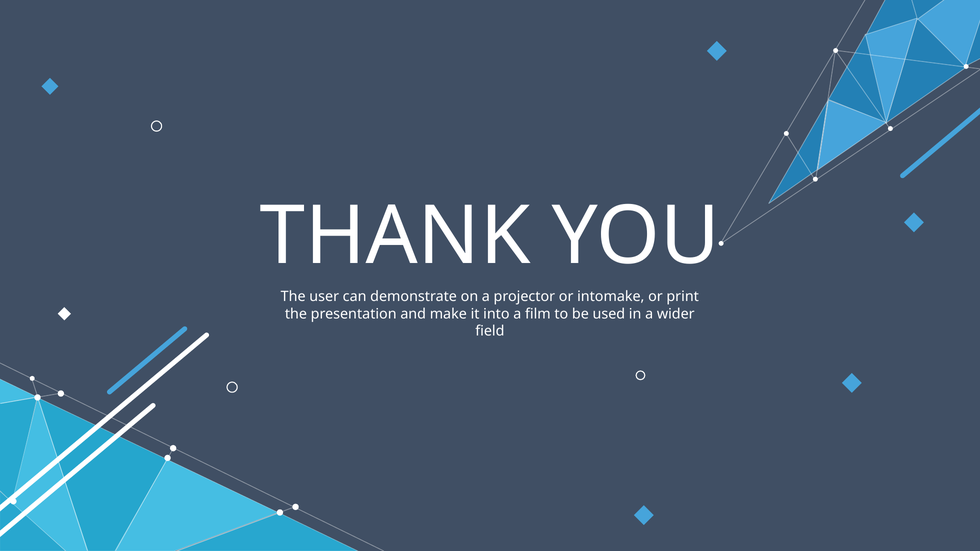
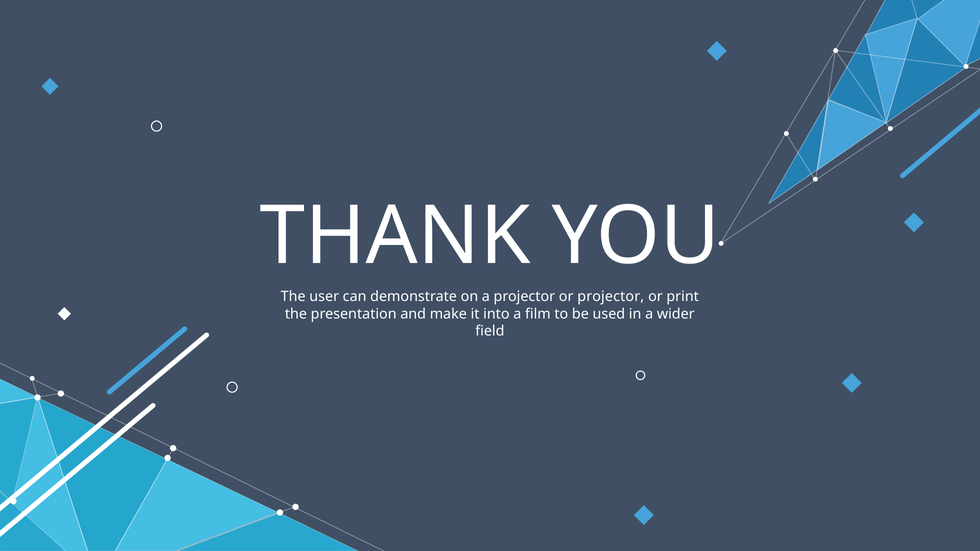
or intomake: intomake -> projector (611, 297)
